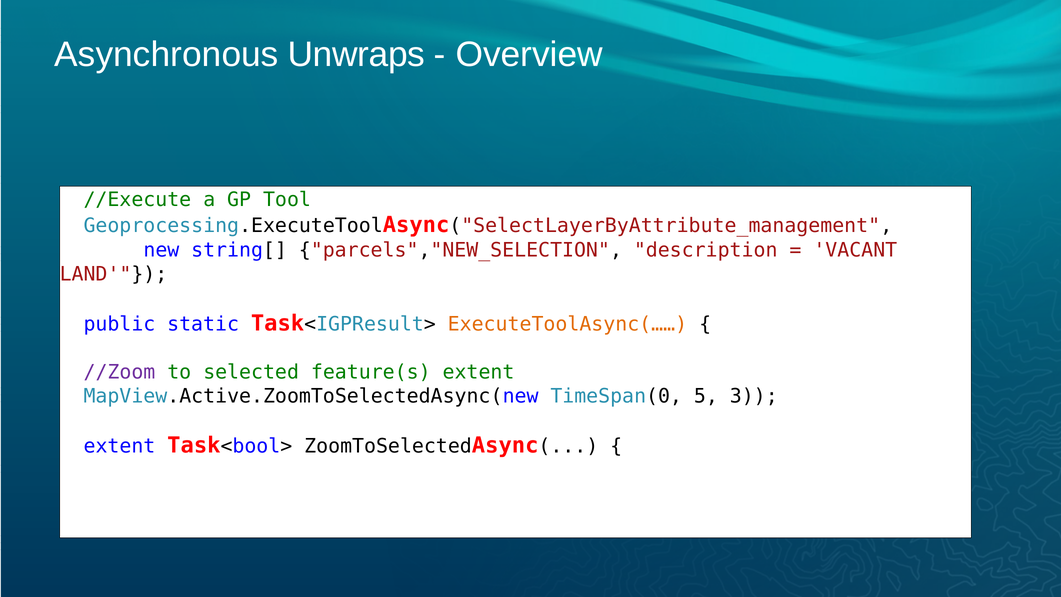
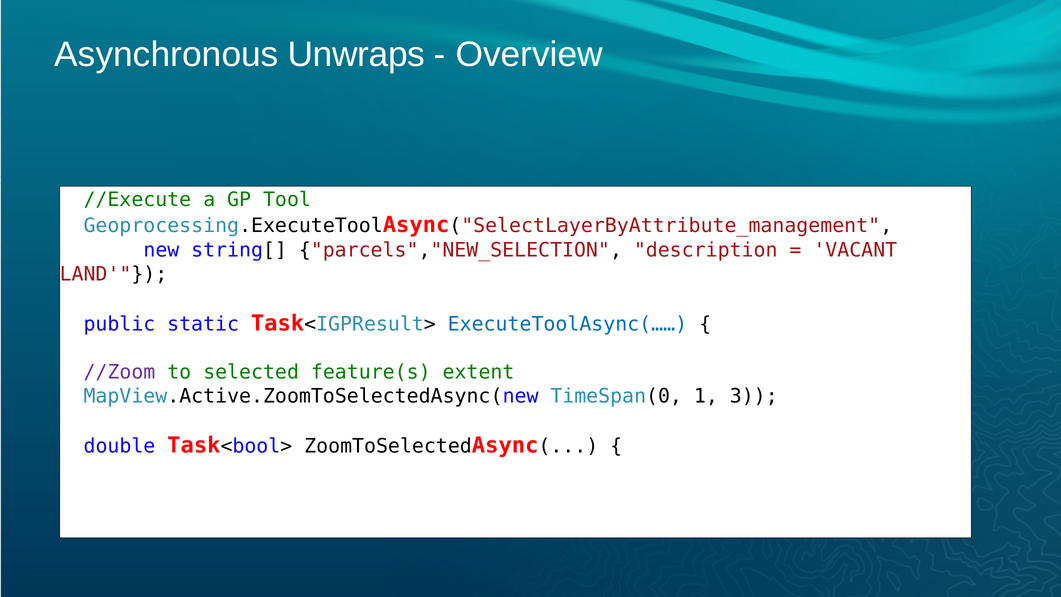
ExecuteToolAsync(…… colour: orange -> blue (567, 324)
5: 5 -> 1 (706, 396)
extent: extent -> double (119, 446)
